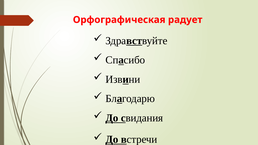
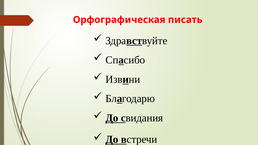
радует: радует -> писать (185, 20)
